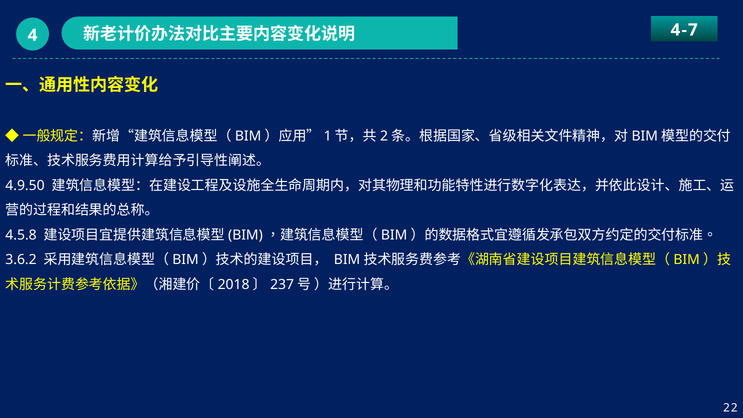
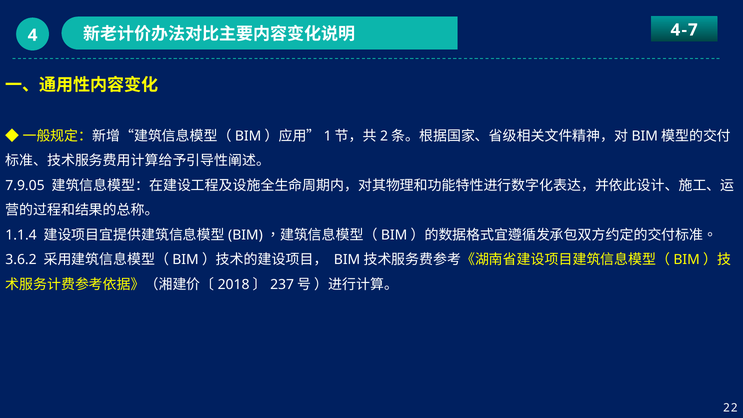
4.9.50: 4.9.50 -> 7.9.05 (25, 186)
4.5.8: 4.5.8 -> 1.1.4 (21, 235)
